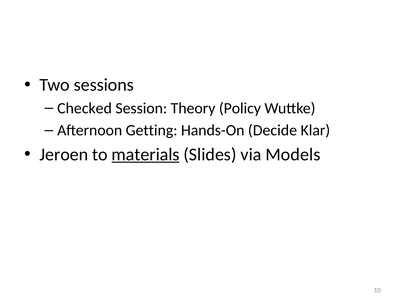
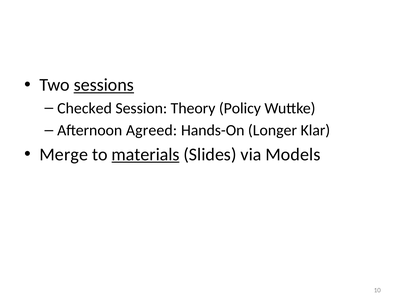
sessions underline: none -> present (104, 85)
Getting: Getting -> Agreed (152, 130)
Decide: Decide -> Longer (273, 130)
Jeroen: Jeroen -> Merge (64, 154)
